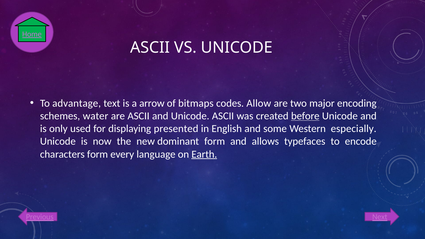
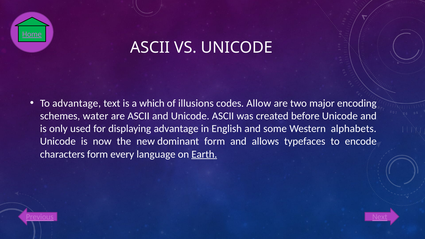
arrow: arrow -> which (152, 103)
bitmaps: bitmaps -> illusions (196, 103)
before underline: present -> none (305, 116)
displaying presented: presented -> advantage (176, 129)
especially: especially -> alphabets (354, 129)
